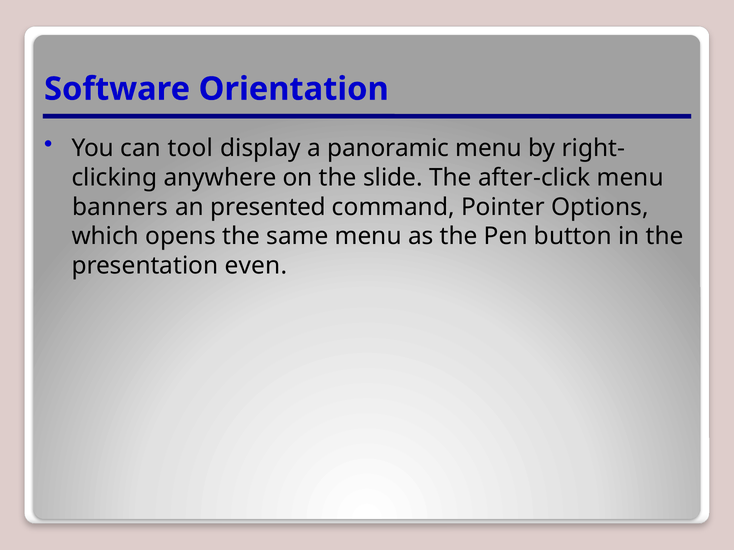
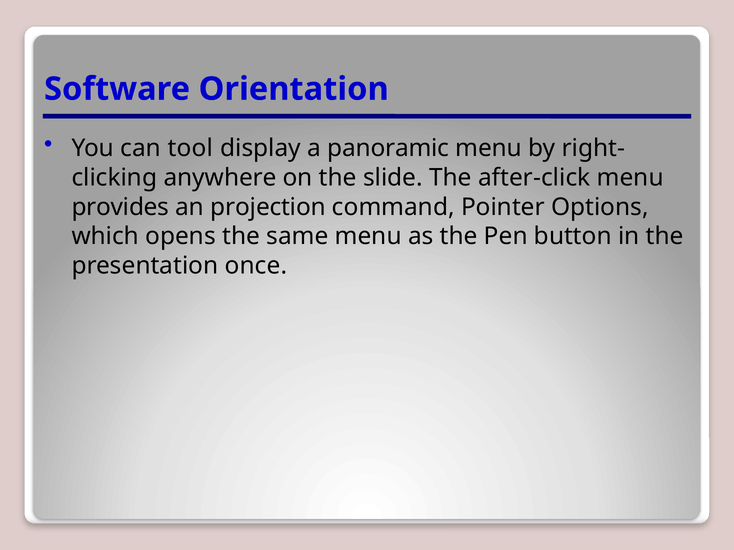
banners: banners -> provides (120, 207)
presented: presented -> projection (268, 207)
even: even -> once (256, 266)
